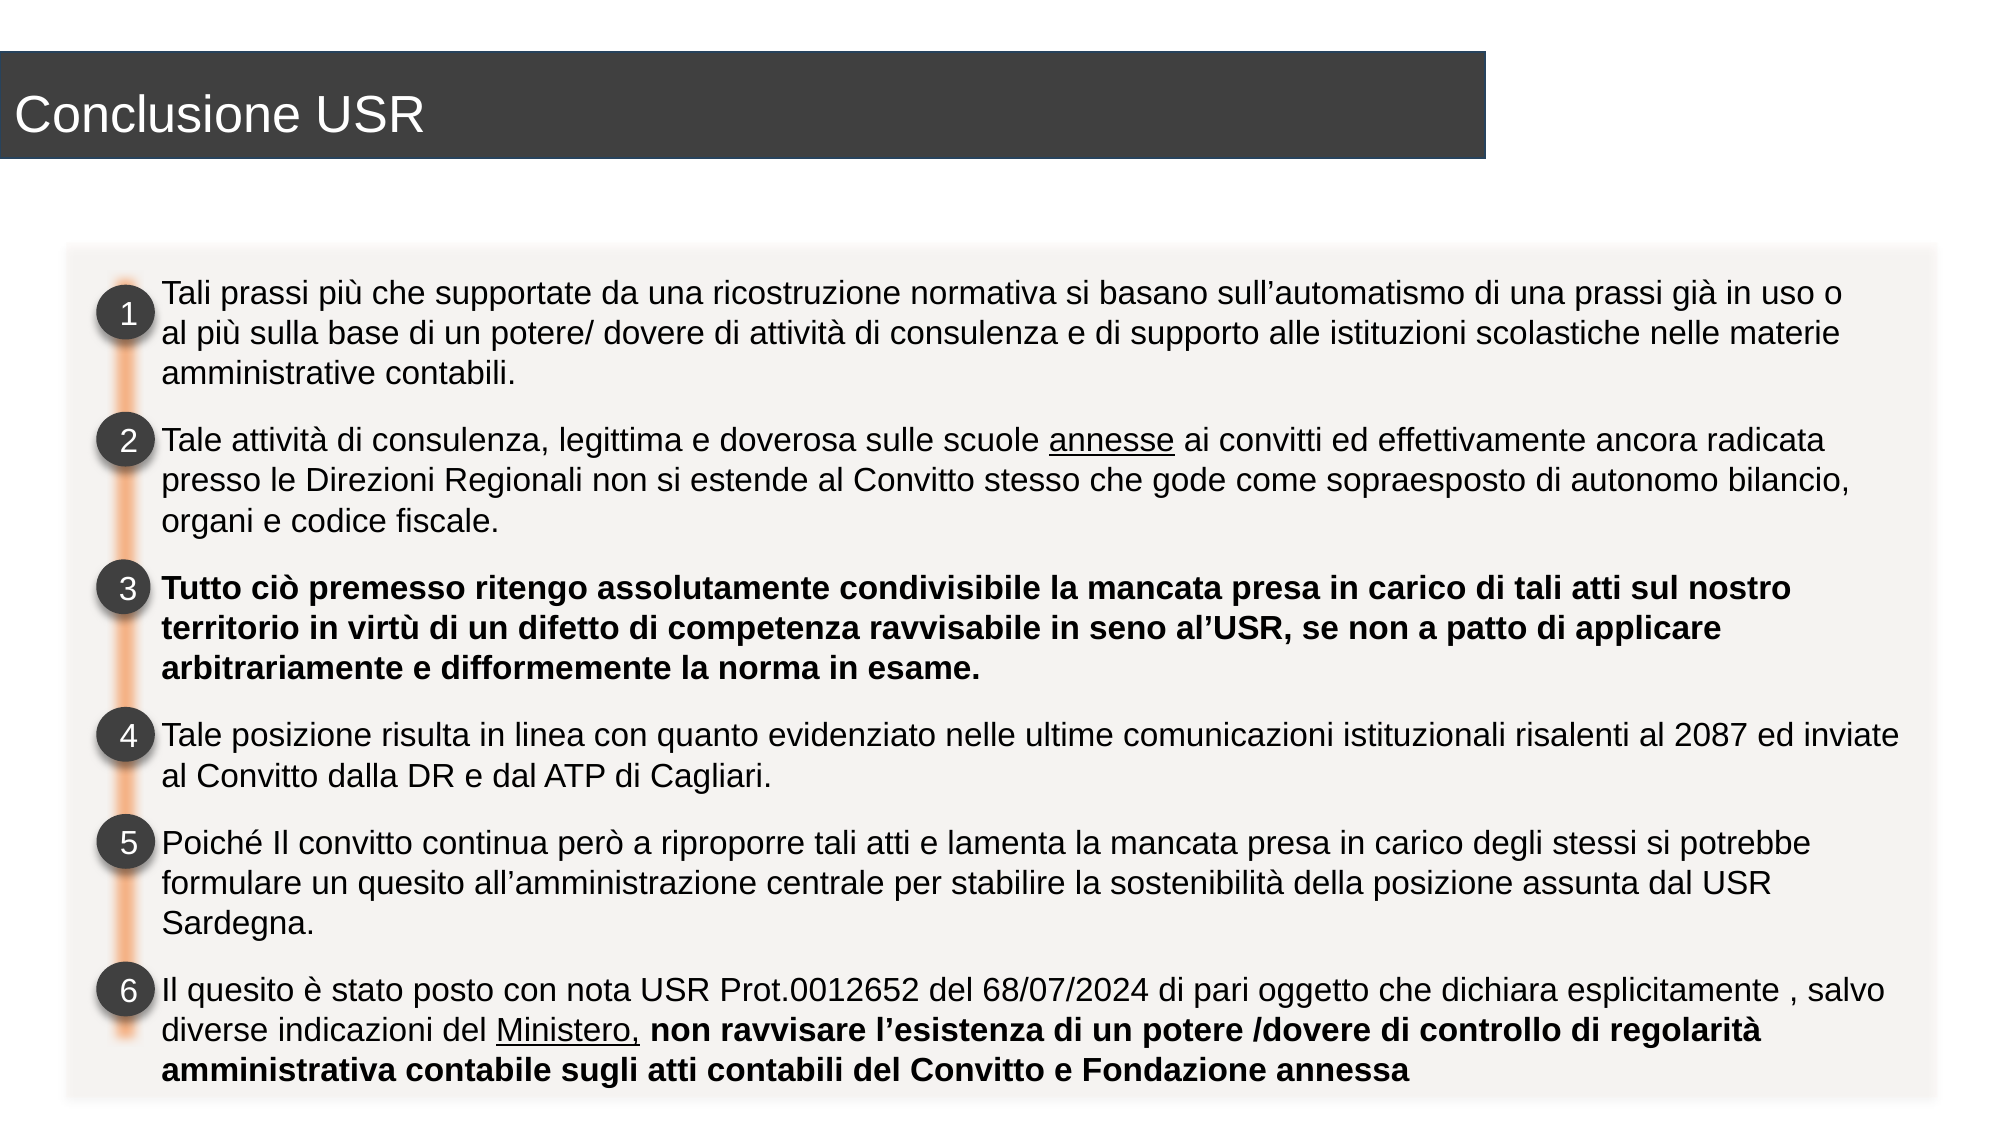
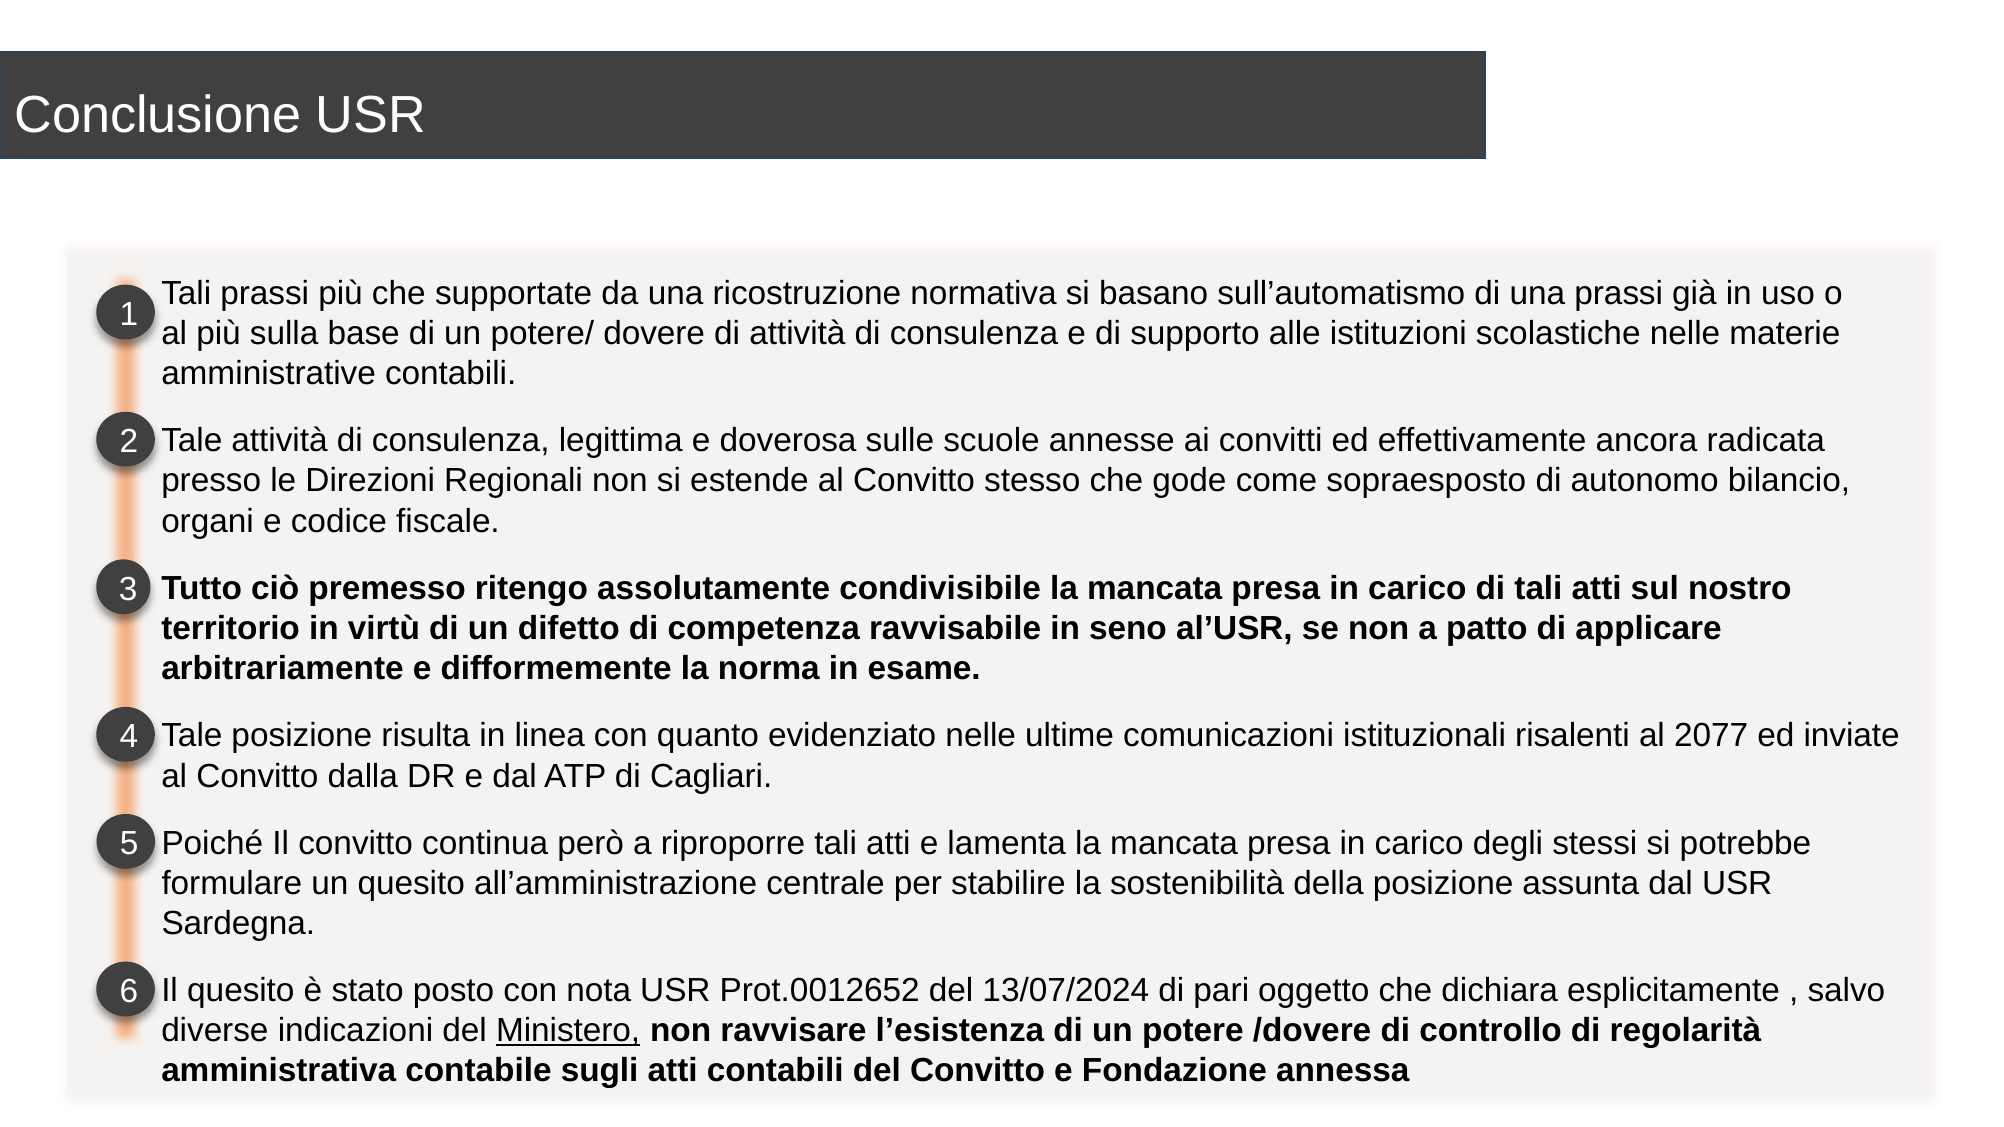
annesse underline: present -> none (1112, 441)
2087: 2087 -> 2077 (1711, 736)
68/07/2024: 68/07/2024 -> 13/07/2024 (1066, 991)
